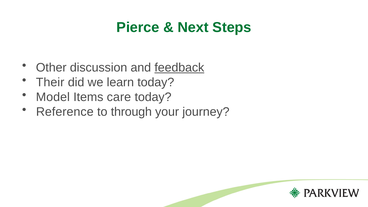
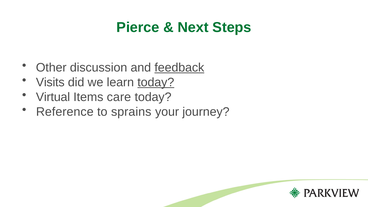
Their: Their -> Visits (50, 82)
today underline: none -> present (156, 82)
Model: Model -> Virtual (53, 97)
through: through -> sprains (131, 112)
